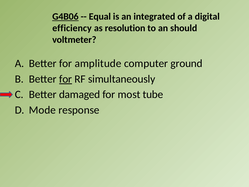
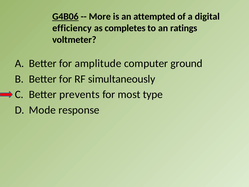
Equal: Equal -> More (100, 16)
integrated: integrated -> attempted (154, 16)
resolution: resolution -> completes (125, 28)
should: should -> ratings (184, 28)
for underline: present -> none (66, 79)
damaged: damaged -> prevents (79, 94)
tube: tube -> type (153, 94)
